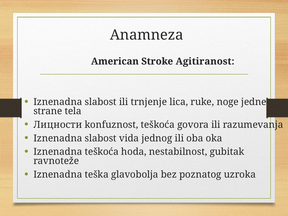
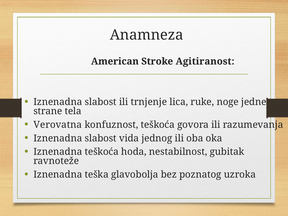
Лицности: Лицности -> Verovatna (58, 125)
